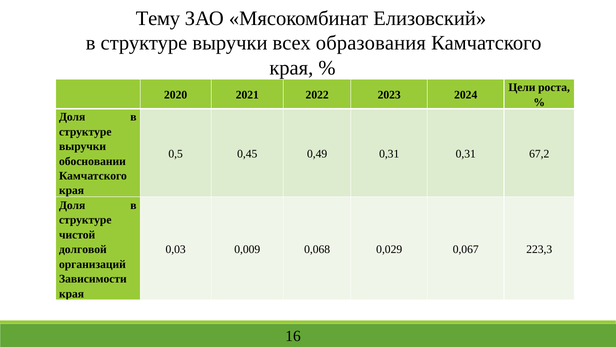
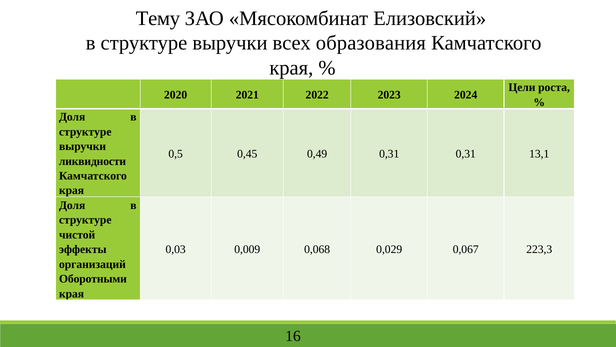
67,2: 67,2 -> 13,1 (539, 154)
обосновании: обосновании -> ликвидности (93, 161)
долговой: долговой -> эффекты (83, 249)
Зависимости: Зависимости -> Оборотными (93, 279)
